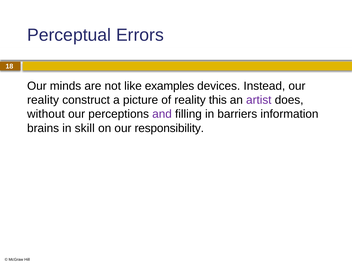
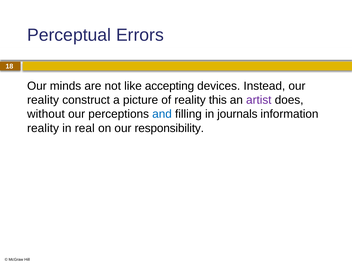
examples: examples -> accepting (170, 86)
and colour: purple -> blue (162, 114)
barriers: barriers -> journals (237, 114)
brains: brains -> reality (43, 128)
skill: skill -> real (85, 128)
